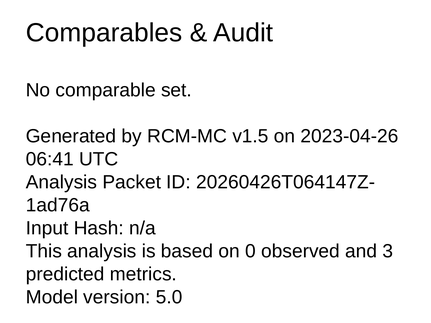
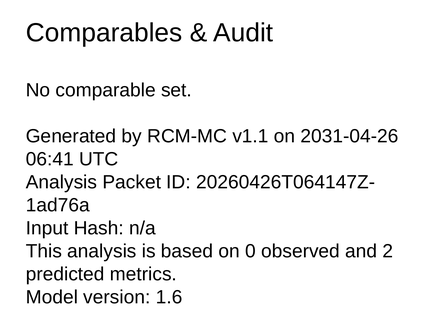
v1.5: v1.5 -> v1.1 (250, 136)
2023-04-26: 2023-04-26 -> 2031-04-26 (349, 136)
3: 3 -> 2 (388, 251)
5.0: 5.0 -> 1.6 (169, 297)
